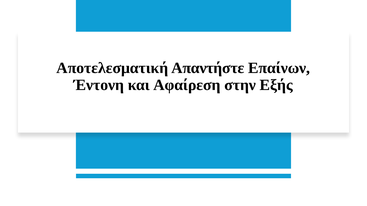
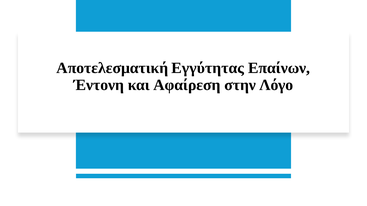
Απαντήστε: Απαντήστε -> Εγγύτητας (208, 68)
Εξής: Εξής -> Λόγο (276, 85)
